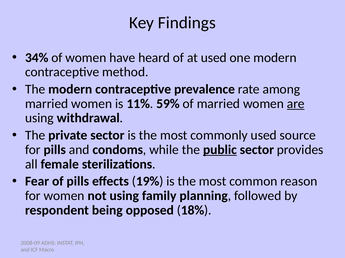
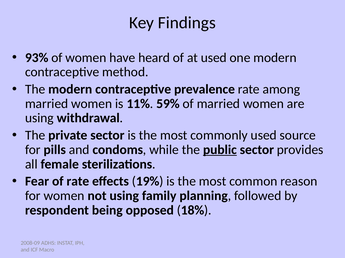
34%: 34% -> 93% (37, 58)
are underline: present -> none (296, 104)
of pills: pills -> rate (78, 182)
